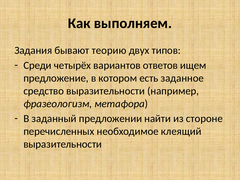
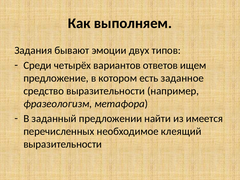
теорию: теорию -> эмоции (109, 50)
стороне: стороне -> имеется (204, 119)
